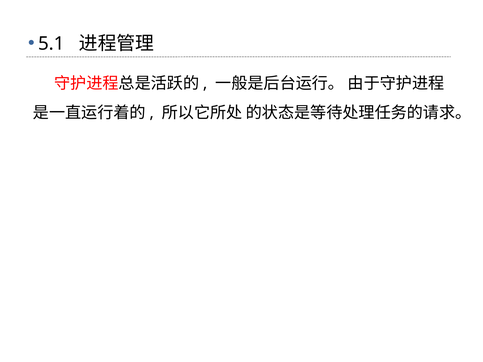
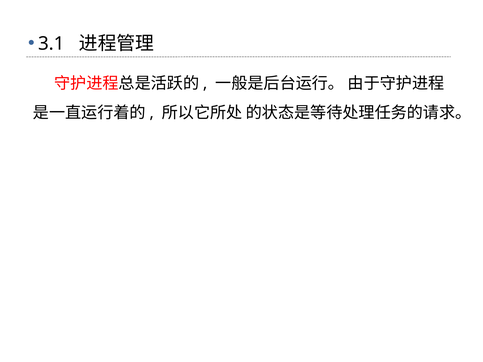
5.1: 5.1 -> 3.1 (51, 44)
